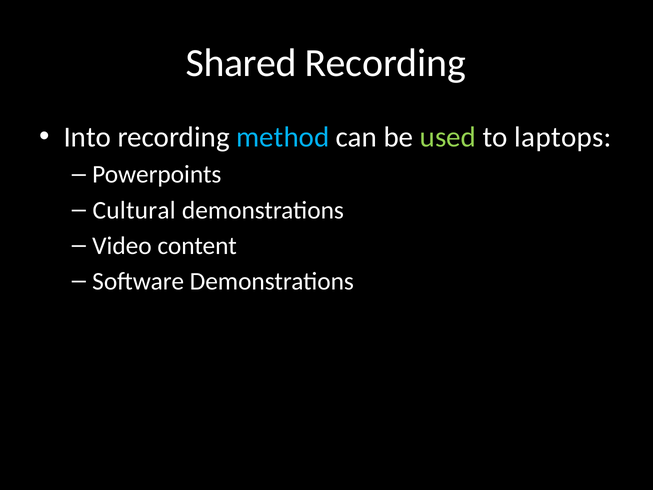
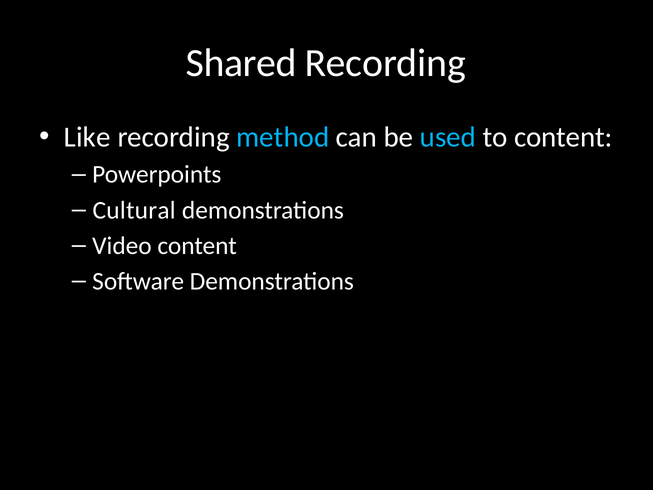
Into: Into -> Like (87, 137)
used colour: light green -> light blue (448, 137)
to laptops: laptops -> content (563, 137)
